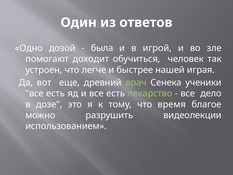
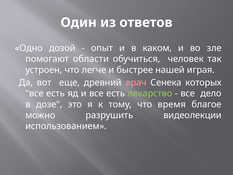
была: была -> опыт (102, 48)
игрой: игрой -> каком (157, 48)
доходит: доходит -> области (91, 59)
врач colour: light green -> pink (136, 82)
ученики: ученики -> которых (203, 82)
